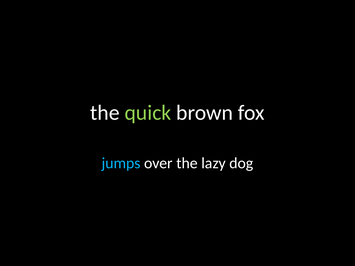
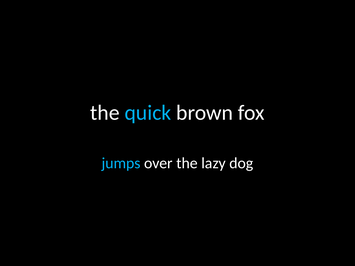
quick colour: light green -> light blue (148, 113)
